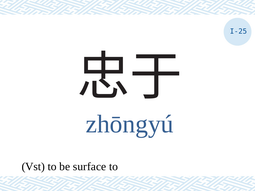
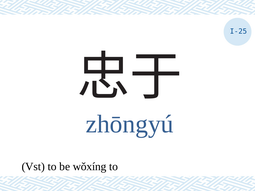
surface: surface -> wǒxíng (90, 167)
